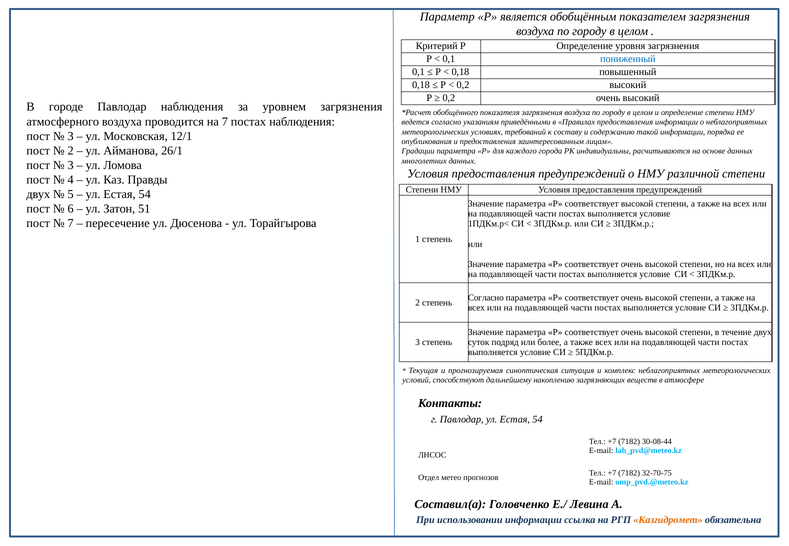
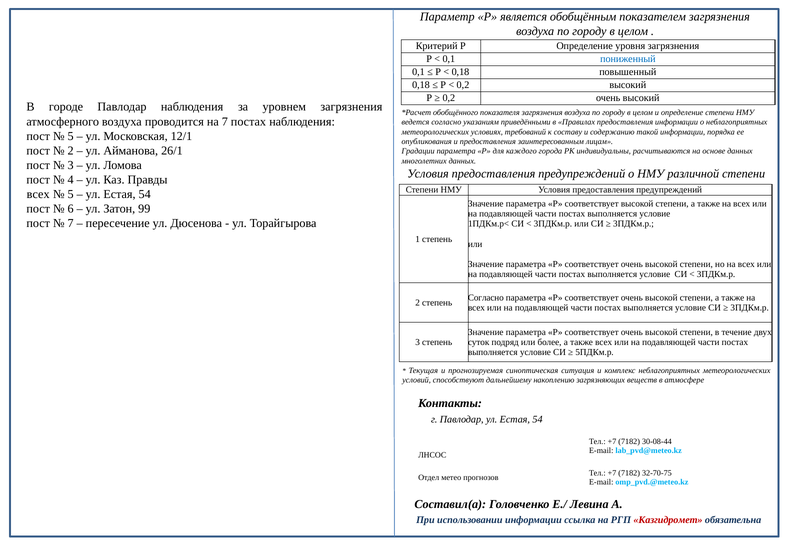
3: 3 -> 5 (71, 136)
двух: двух -> всех (38, 194)
51: 51 -> 99 (144, 209)
Казгидромет colour: orange -> red (668, 520)
